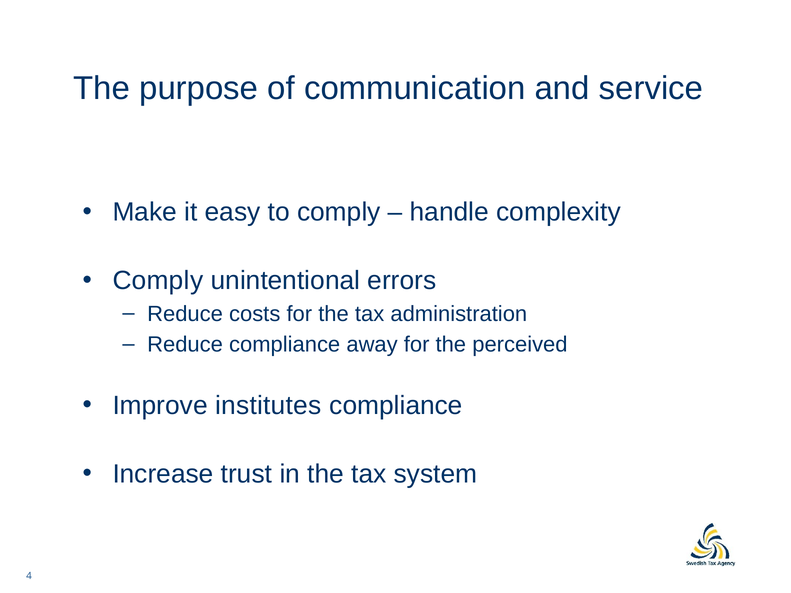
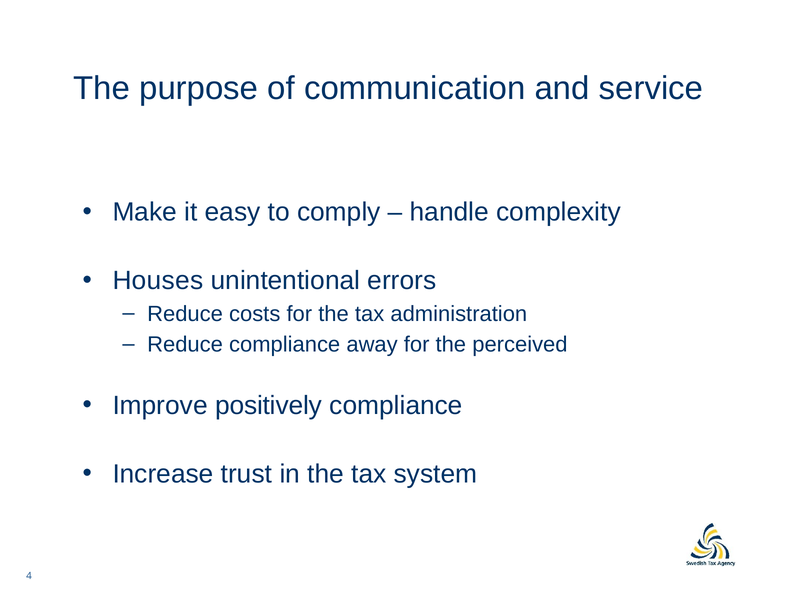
Comply: Comply -> Houses (158, 281)
institutes: institutes -> positively (269, 406)
